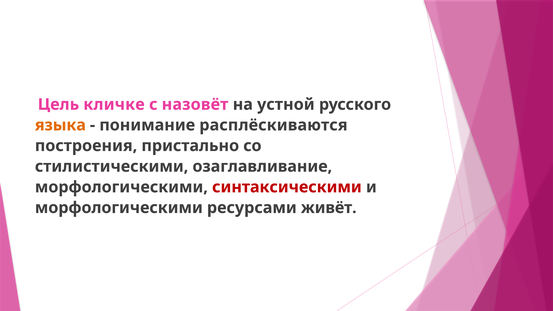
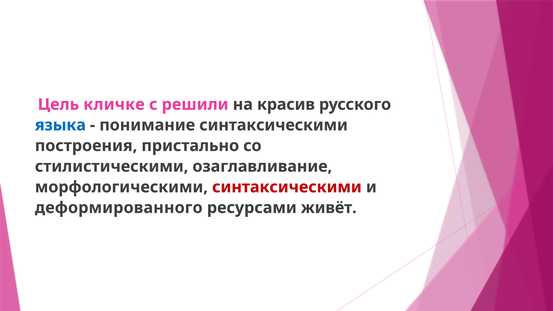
назовёт: назовёт -> решили (195, 104)
устной: устной -> красив (286, 104)
языка colour: orange -> blue (60, 125)
понимание расплёскиваются: расплёскиваются -> синтаксическими (274, 125)
морфологическими: морфологическими -> деформированного (119, 208)
